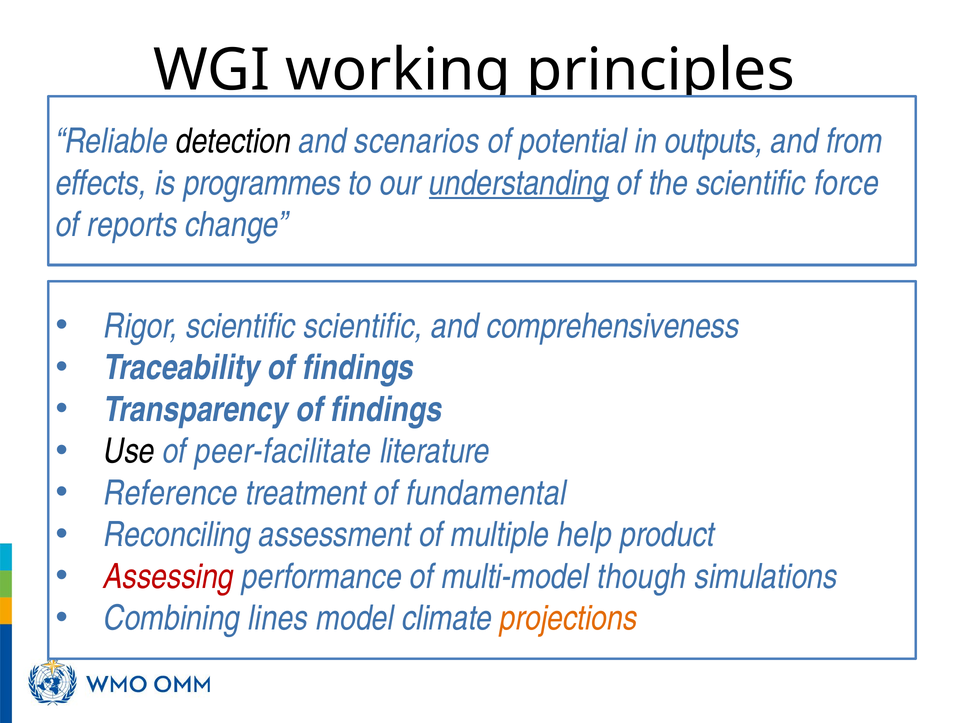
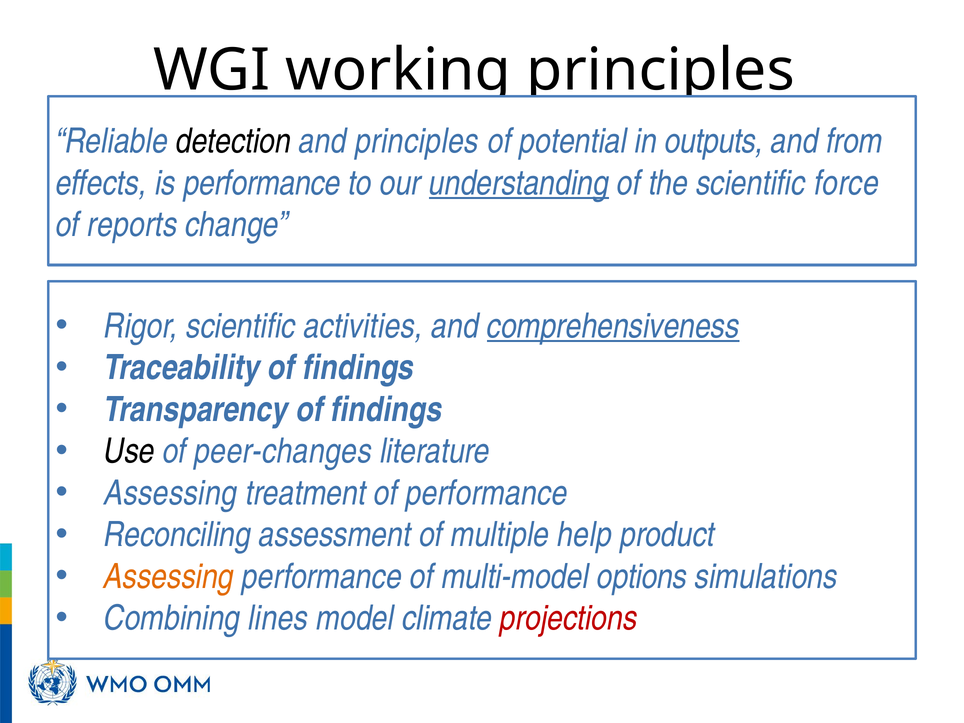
and scenarios: scenarios -> principles (417, 141)
is programmes: programmes -> performance (262, 183)
scientific scientific: scientific -> activities (363, 326)
comprehensiveness underline: none -> present (613, 326)
peer-facilitate: peer-facilitate -> peer-changes (283, 451)
Reference: Reference -> Assessing (171, 493)
of fundamental: fundamental -> performance (487, 493)
Assessing colour: red -> orange (169, 577)
though: though -> options (642, 577)
projections colour: orange -> red (569, 618)
